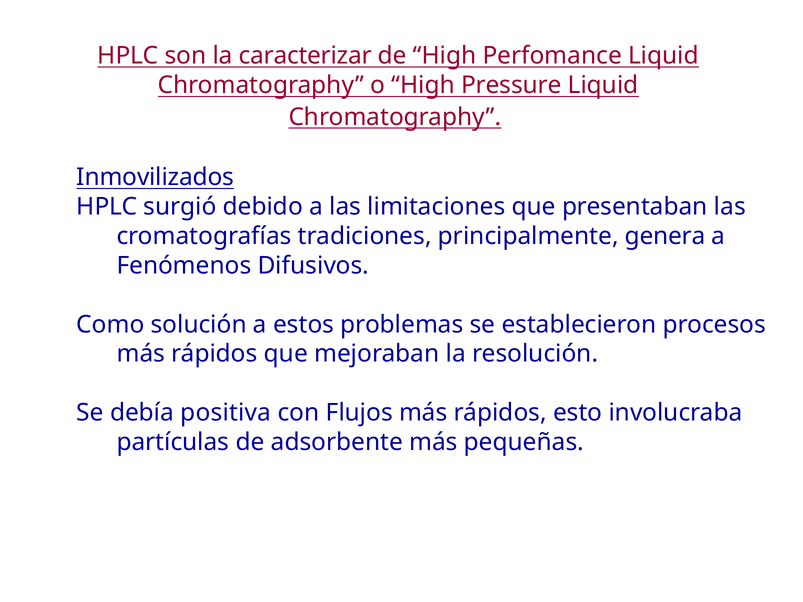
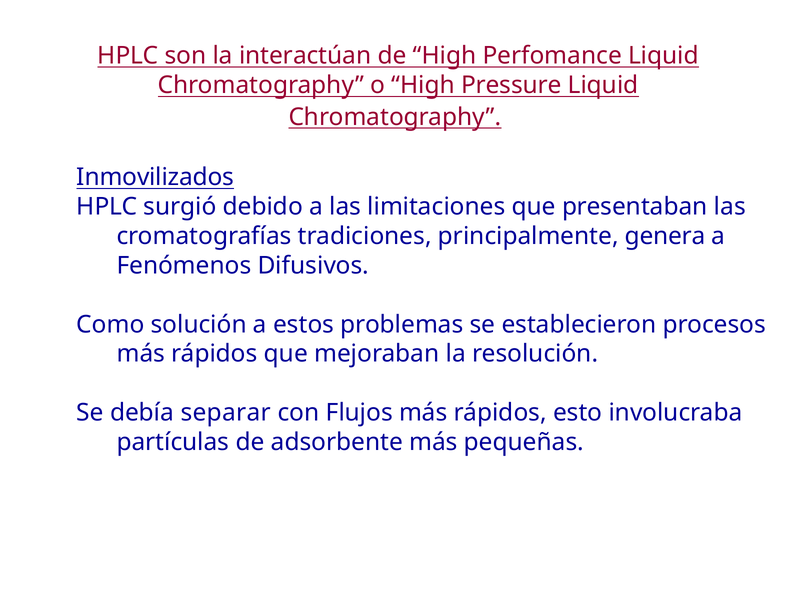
caracterizar: caracterizar -> interactúan (305, 56)
positiva: positiva -> separar (226, 413)
